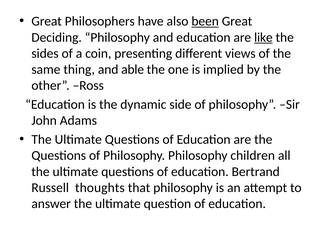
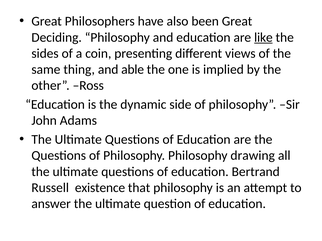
been underline: present -> none (205, 21)
children: children -> drawing (253, 156)
thoughts: thoughts -> existence (100, 188)
